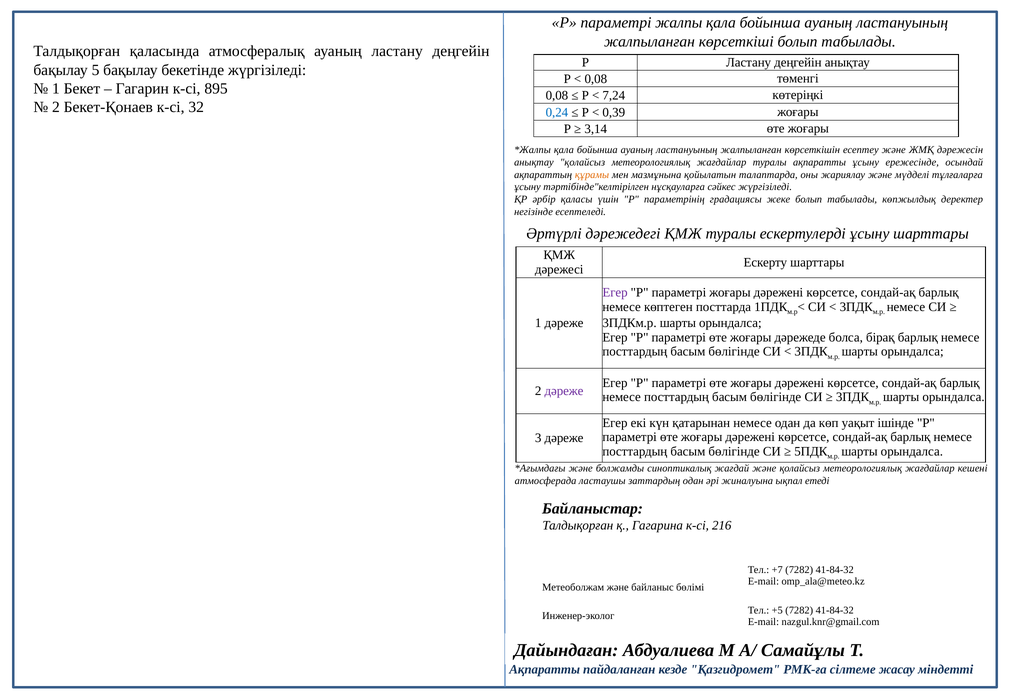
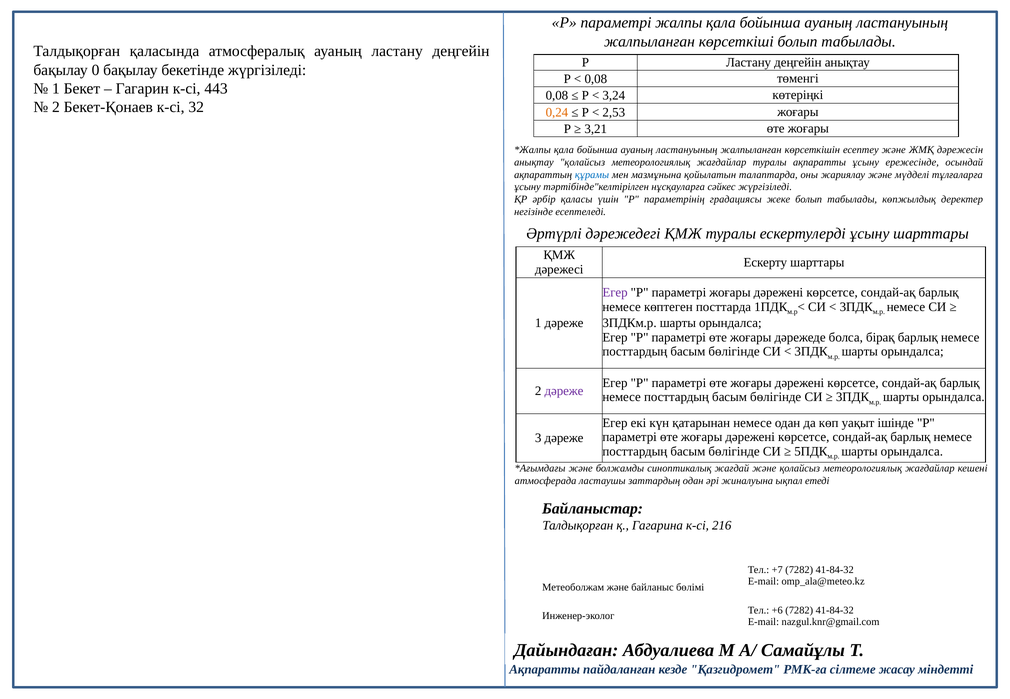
5: 5 -> 0 (96, 70)
895: 895 -> 443 (216, 89)
7,24: 7,24 -> 3,24 (614, 96)
0,24 colour: blue -> orange (557, 112)
0,39: 0,39 -> 2,53 (614, 112)
3,14: 3,14 -> 3,21 (596, 129)
құрамы colour: orange -> blue (592, 175)
+5: +5 -> +6 (777, 610)
